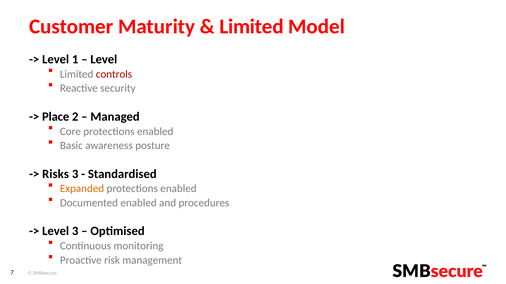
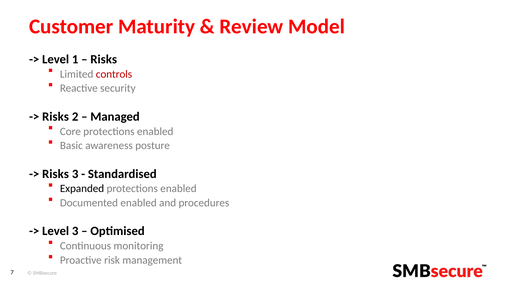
Limited: Limited -> Review (251, 27)
Level: Level -> Risks (104, 59)
Place: Place -> Risks (56, 117)
Expanded colour: orange -> black (82, 189)
